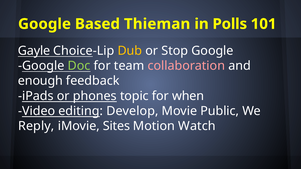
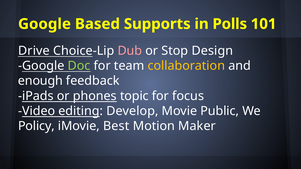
Thieman: Thieman -> Supports (157, 24)
Gayle: Gayle -> Drive (34, 51)
Dub colour: yellow -> pink (130, 51)
Stop Google: Google -> Design (212, 51)
collaboration colour: pink -> yellow (186, 66)
when: when -> focus (188, 96)
Reply: Reply -> Policy (36, 126)
Sites: Sites -> Best (116, 126)
Watch: Watch -> Maker (197, 126)
